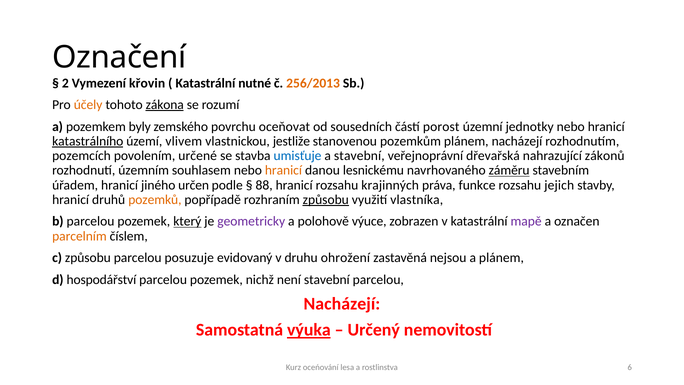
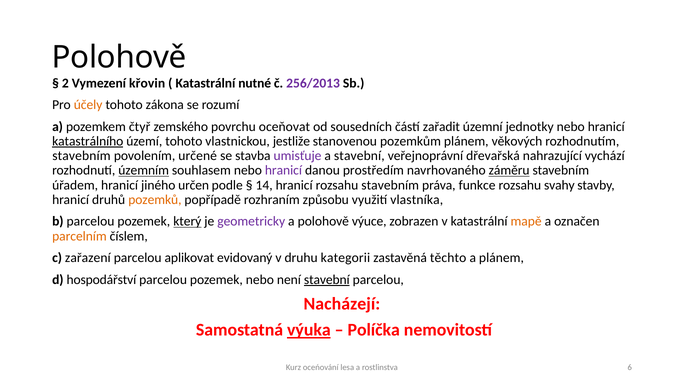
Označení: Označení -> Polohově (119, 57)
256/2013 colour: orange -> purple (313, 83)
zákona underline: present -> none (165, 105)
byly: byly -> čtyř (140, 127)
porost: porost -> zařadit (441, 127)
území vlivem: vlivem -> tohoto (184, 141)
plánem nacházejí: nacházejí -> věkových (517, 141)
pozemcích: pozemcích -> stavebním (81, 156)
umisťuje colour: blue -> purple (298, 156)
zákonů: zákonů -> vychází (605, 156)
územním underline: none -> present (144, 170)
hranicí colour: orange -> purple (283, 170)
lesnickému: lesnickému -> prostředím (373, 170)
88: 88 -> 14 (264, 185)
rozsahu krajinných: krajinných -> stavebním (390, 185)
jejich: jejich -> svahy (559, 185)
způsobu underline: present -> none (326, 200)
mapě colour: purple -> orange (526, 221)
c způsobu: způsobu -> zařazení (88, 258)
posuzuje: posuzuje -> aplikovat (189, 258)
ohrožení: ohrožení -> kategorii (345, 258)
nejsou: nejsou -> těchto (448, 258)
pozemek nichž: nichž -> nebo (260, 279)
stavební underline: none -> present (327, 279)
Určený: Určený -> Políčka (374, 330)
